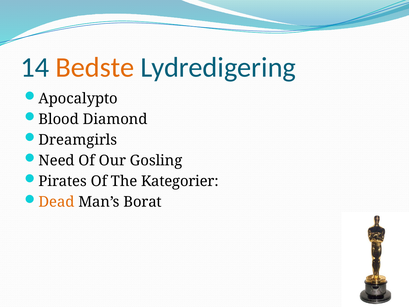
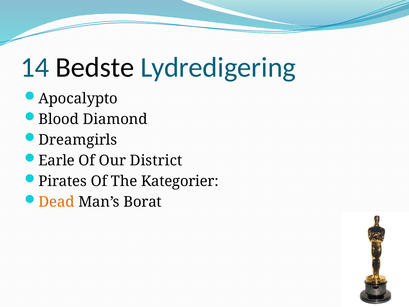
Bedste colour: orange -> black (95, 68)
Need: Need -> Earle (57, 160)
Gosling: Gosling -> District (156, 160)
